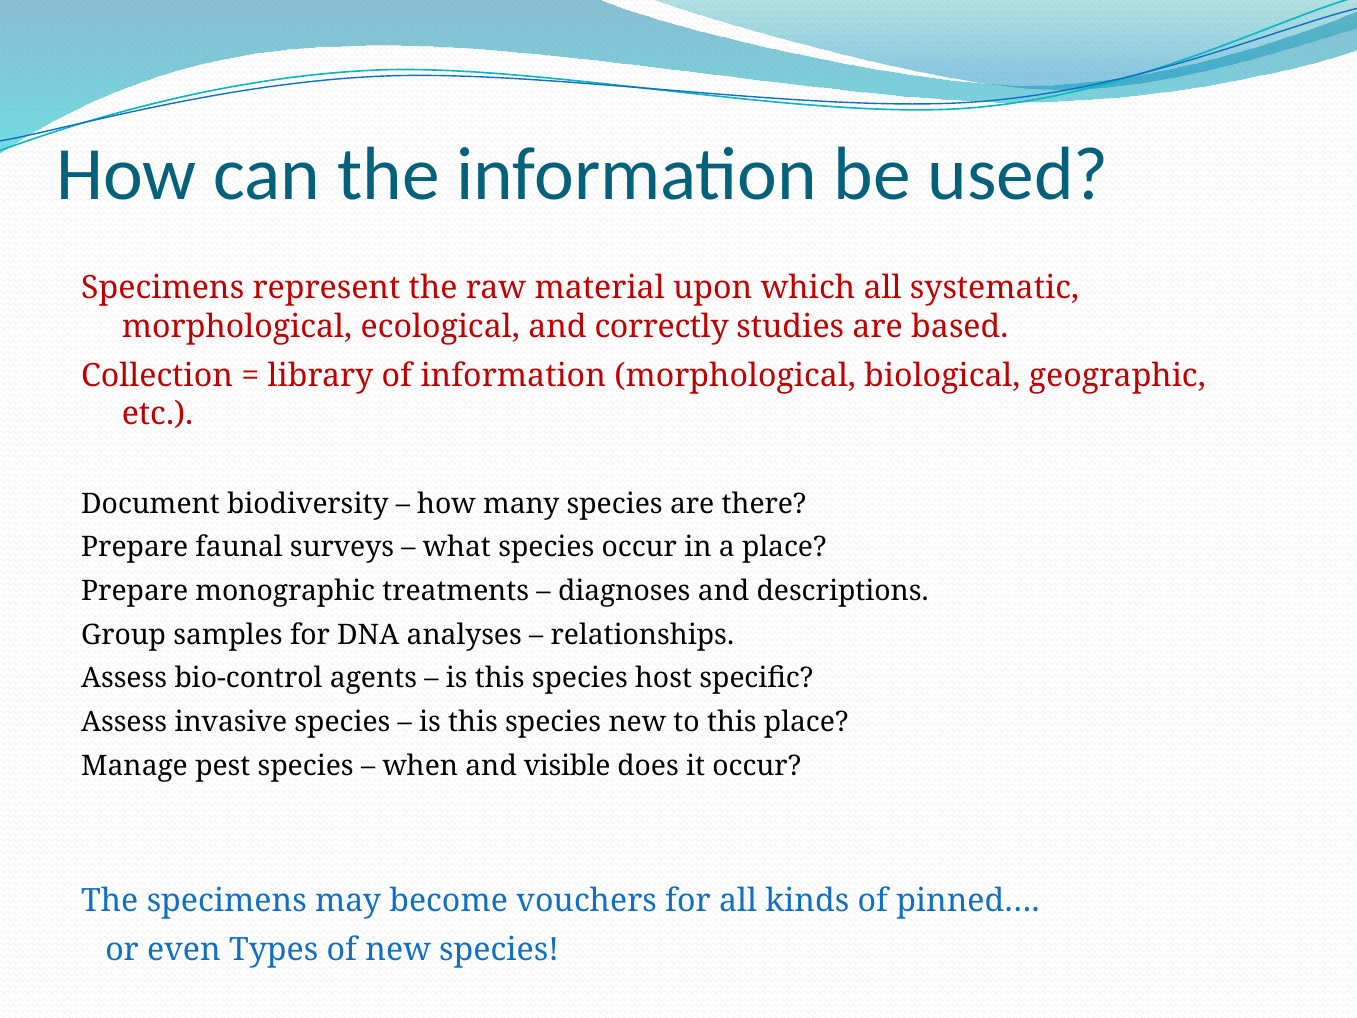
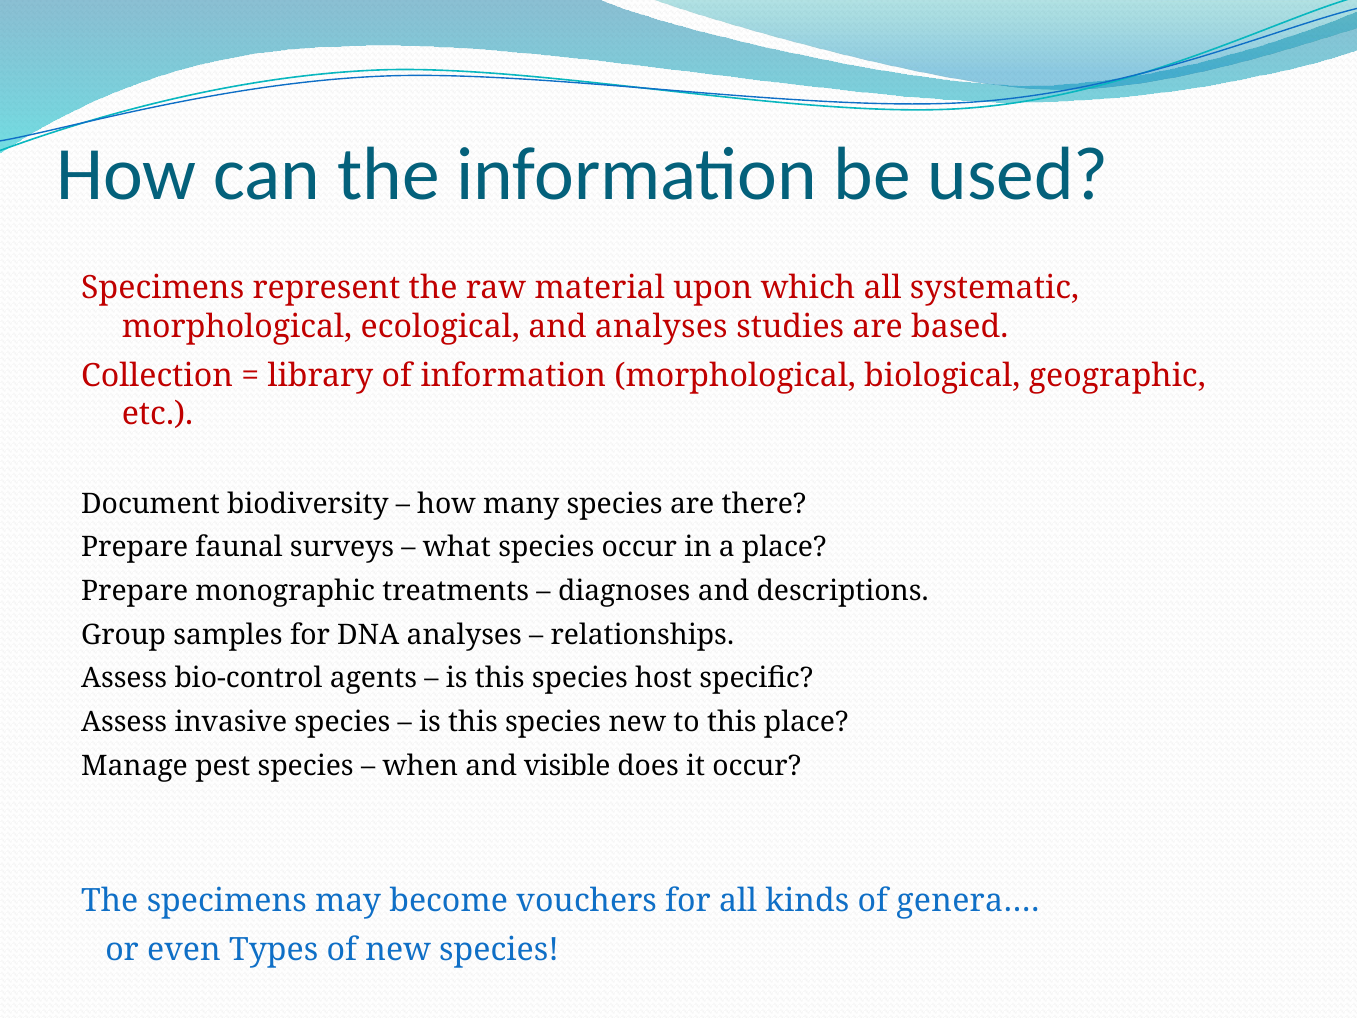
and correctly: correctly -> analyses (661, 327)
pinned…: pinned… -> genera… (968, 901)
